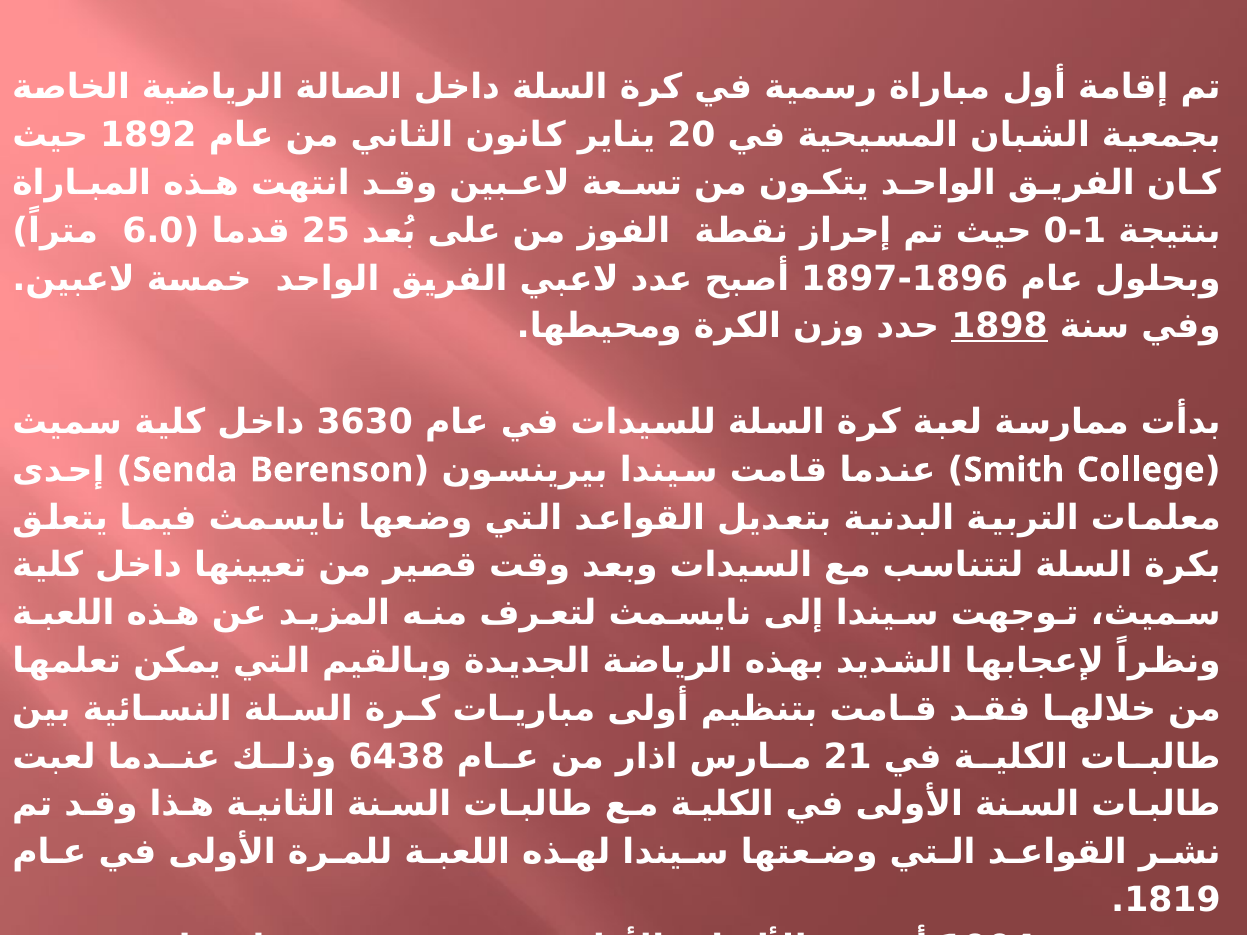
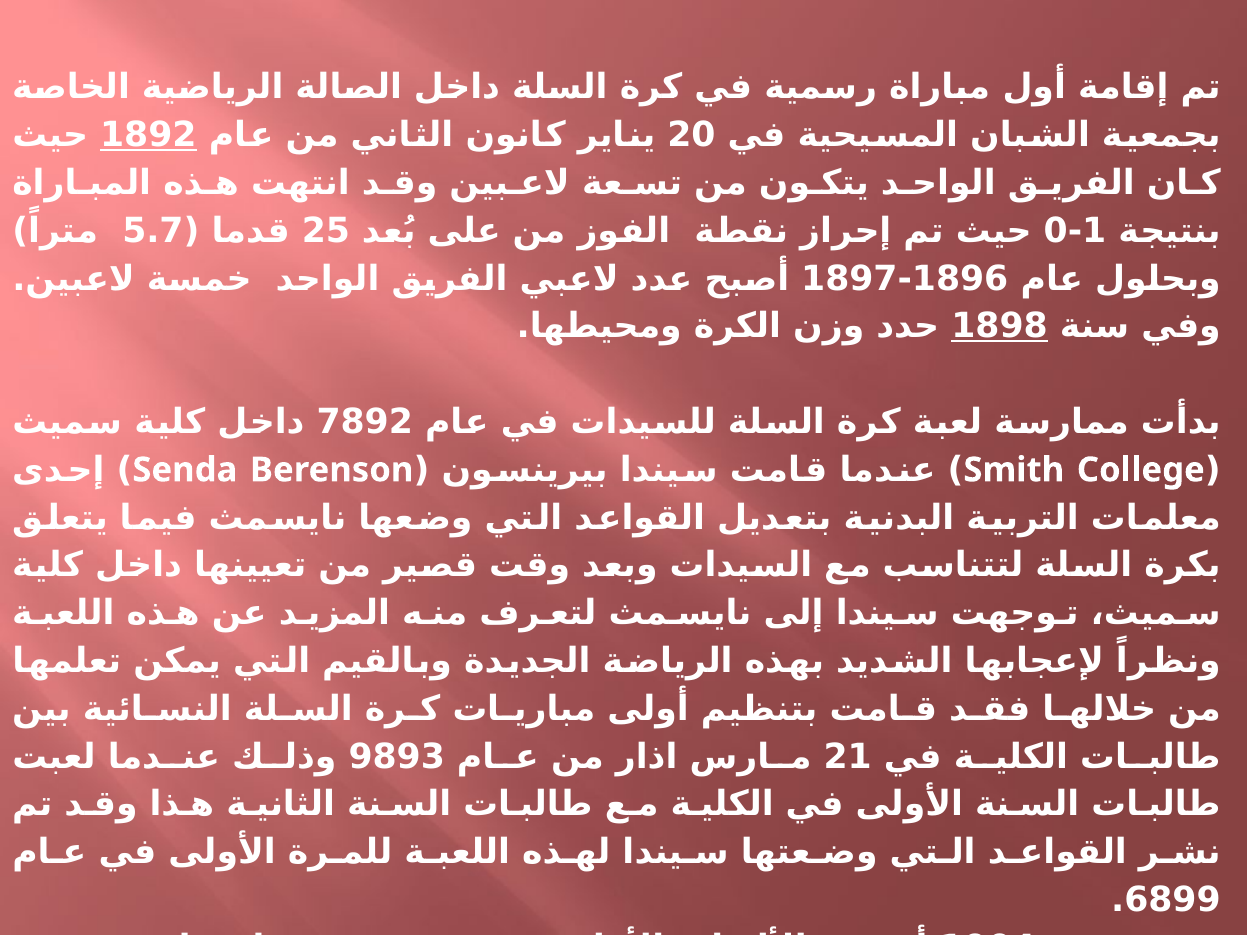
1892 underline: none -> present (148, 135)
6.0: 6.0 -> 5.7 (153, 231)
3630: 3630 -> 7892 (365, 422)
6438: 6438 -> 9893 (397, 757)
1819: 1819 -> 6899 (1172, 900)
